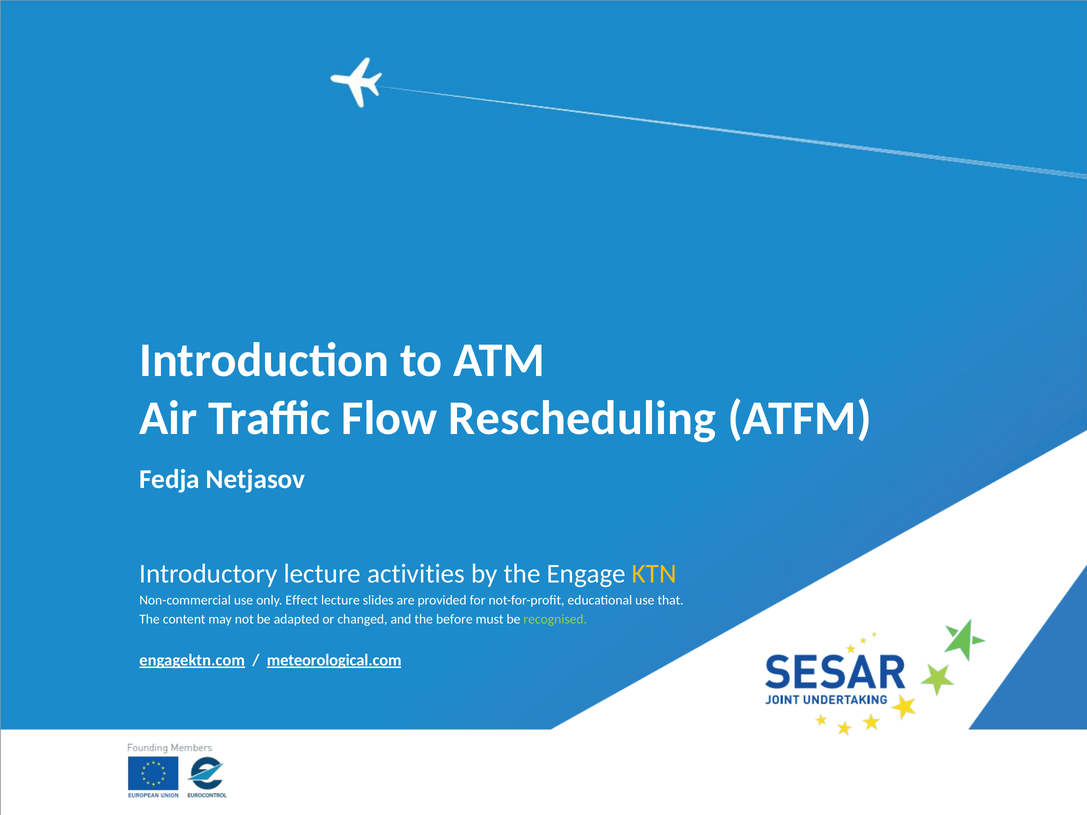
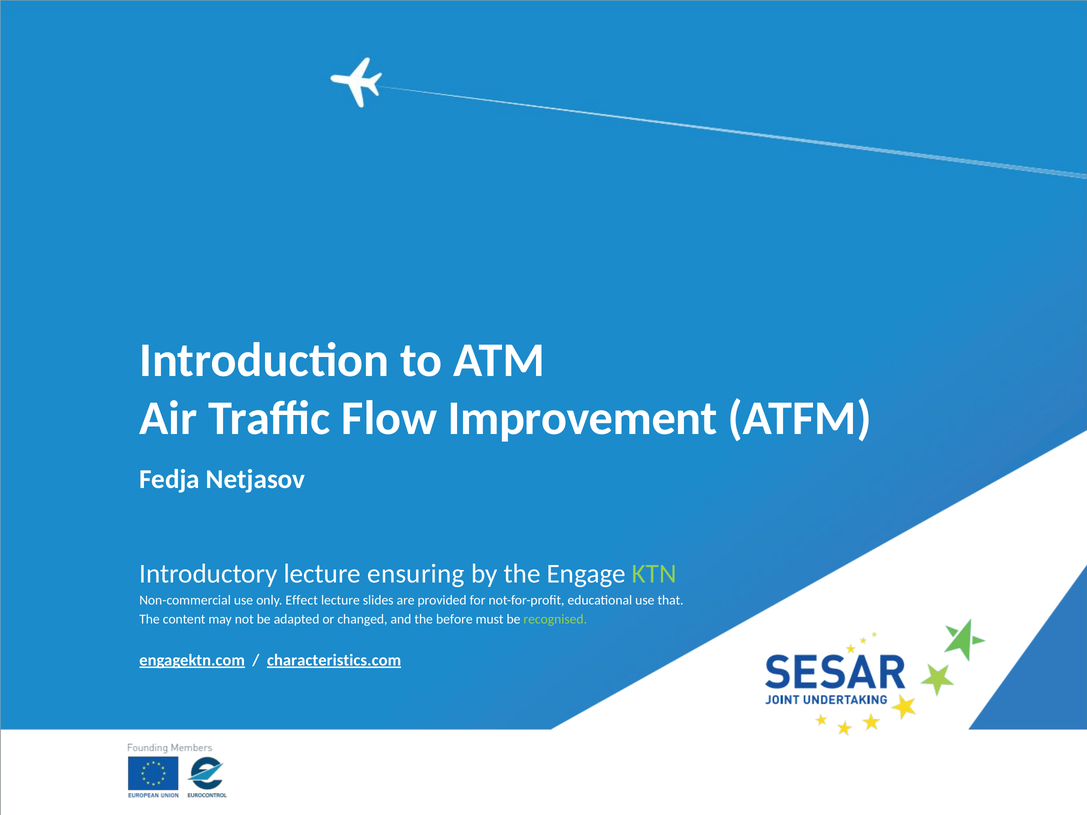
Rescheduling: Rescheduling -> Improvement (583, 418)
activities: activities -> ensuring (416, 574)
KTN colour: yellow -> light green (654, 574)
meteorological.com: meteorological.com -> characteristics.com (334, 660)
